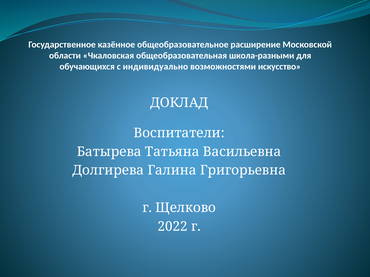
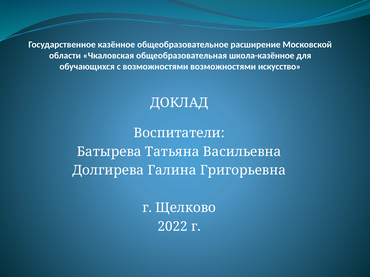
школа-разными: школа-разными -> школа-казённое (262, 56)
с индивидуально: индивидуально -> возможностями (155, 67)
